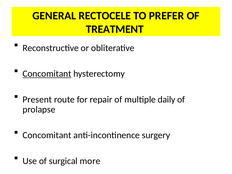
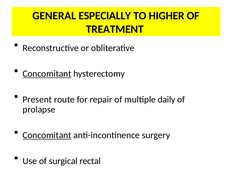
RECTOCELE: RECTOCELE -> ESPECIALLY (105, 16)
PREFER: PREFER -> HIGHER (167, 16)
Concomitant underline: none -> present (47, 135)
more: more -> rectal (90, 161)
